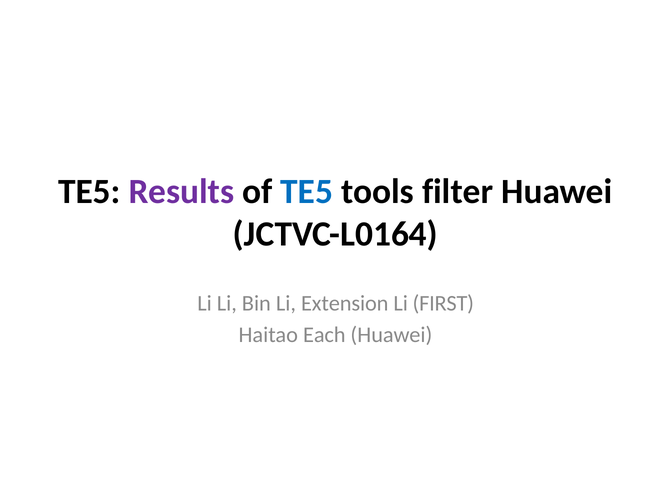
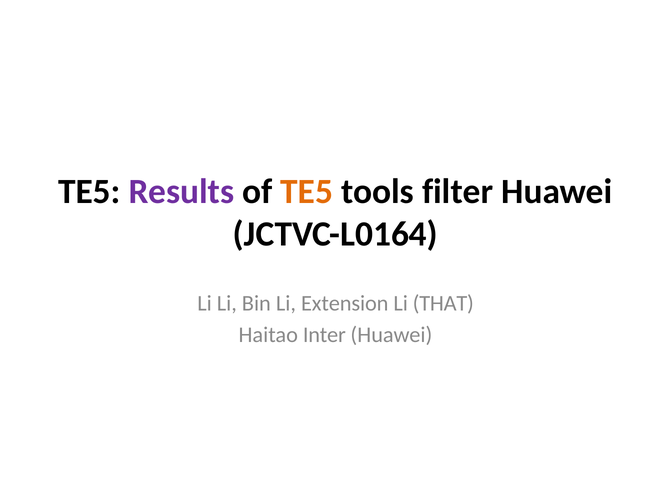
TE5 colour: blue -> orange (307, 191)
FIRST: FIRST -> THAT (443, 304)
Each: Each -> Inter (324, 335)
